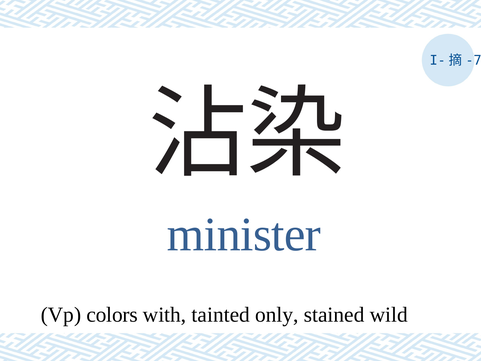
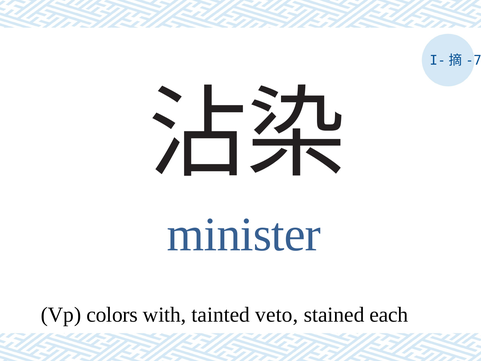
only: only -> veto (277, 314)
wild: wild -> each (389, 314)
